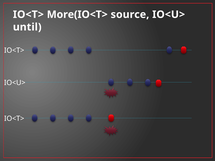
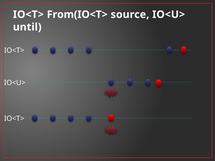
More(IO<T>: More(IO<T> -> From(IO<T> (77, 15)
